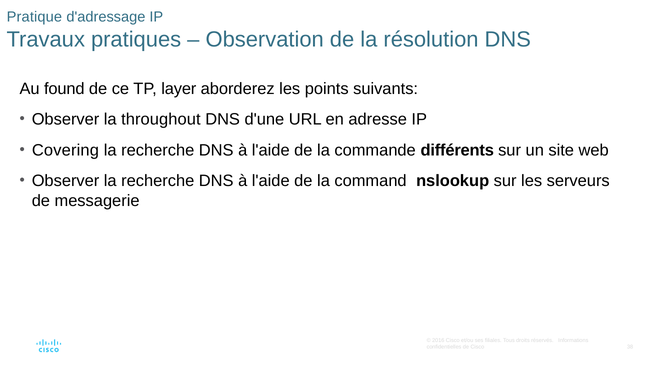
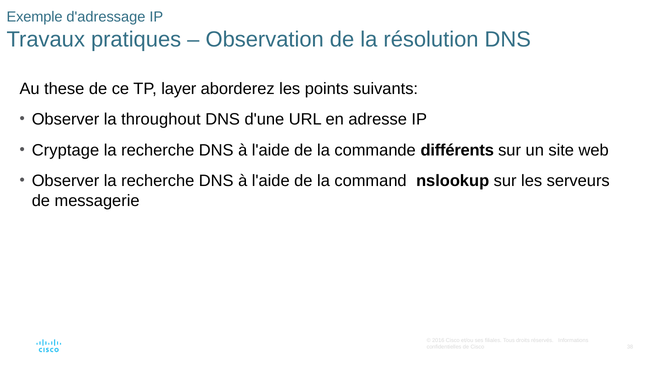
Pratique: Pratique -> Exemple (35, 17)
found: found -> these (64, 89)
Covering: Covering -> Cryptage (65, 150)
